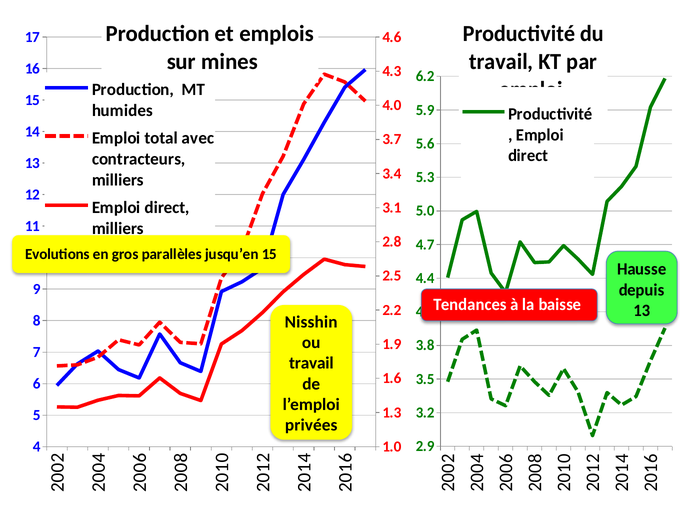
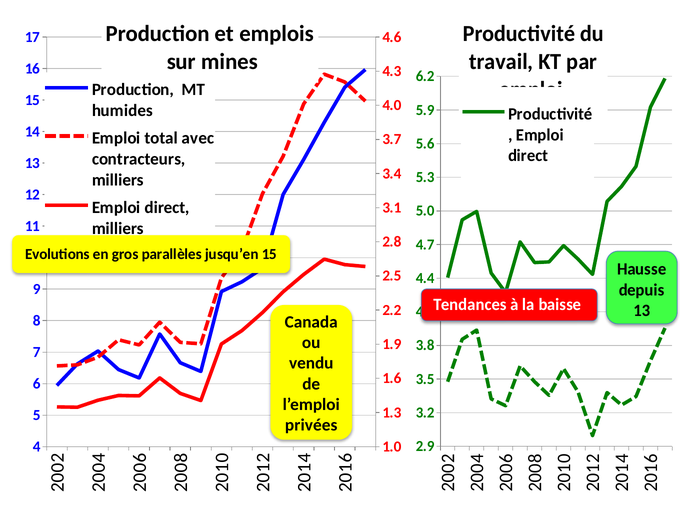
Nisshin: Nisshin -> Canada (311, 322)
travail: travail -> vendu (311, 363)
